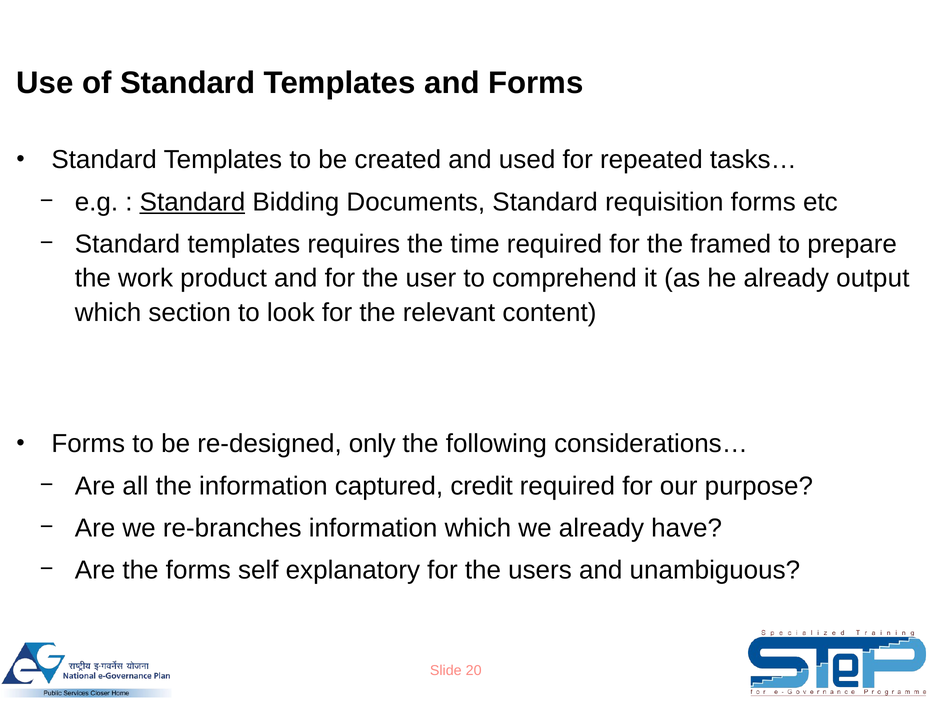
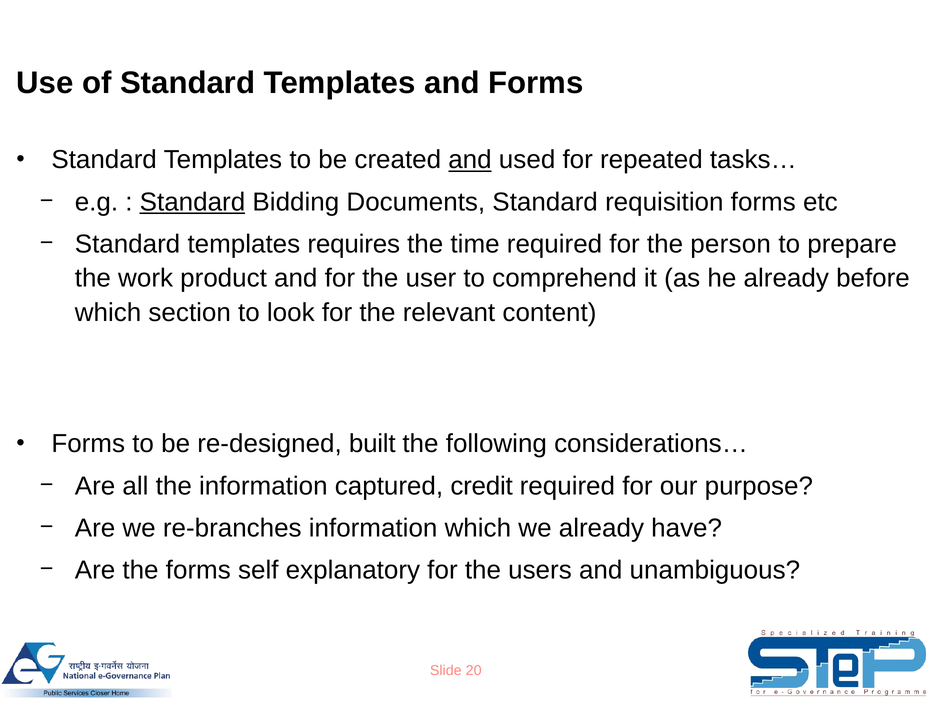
and underline: none -> present (470, 160)
framed: framed -> person (731, 244)
output: output -> before (873, 278)
only: only -> built (372, 444)
